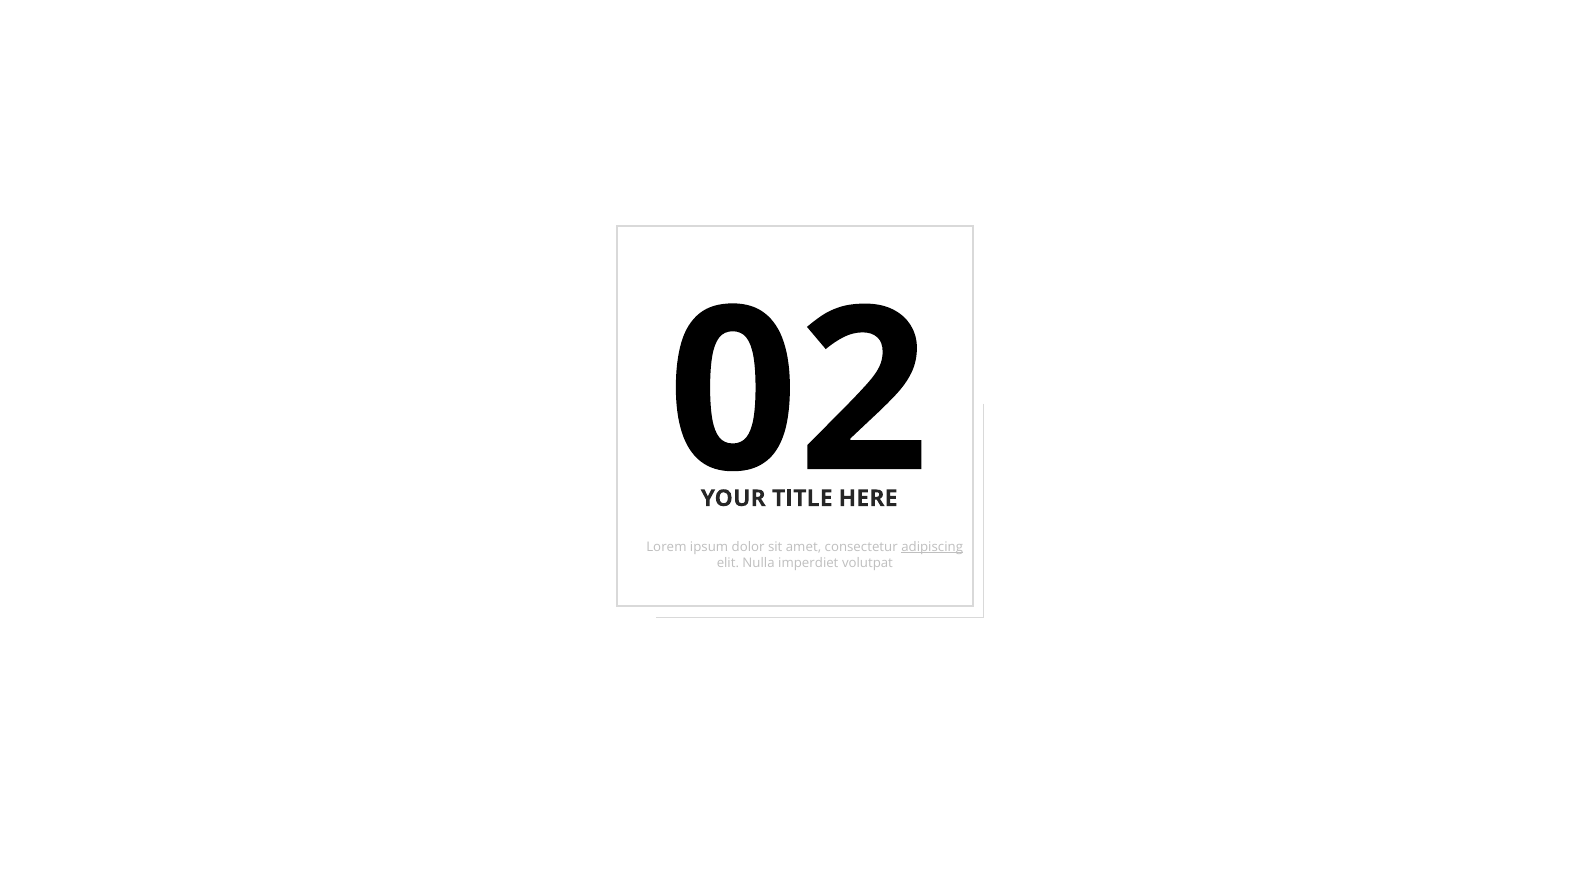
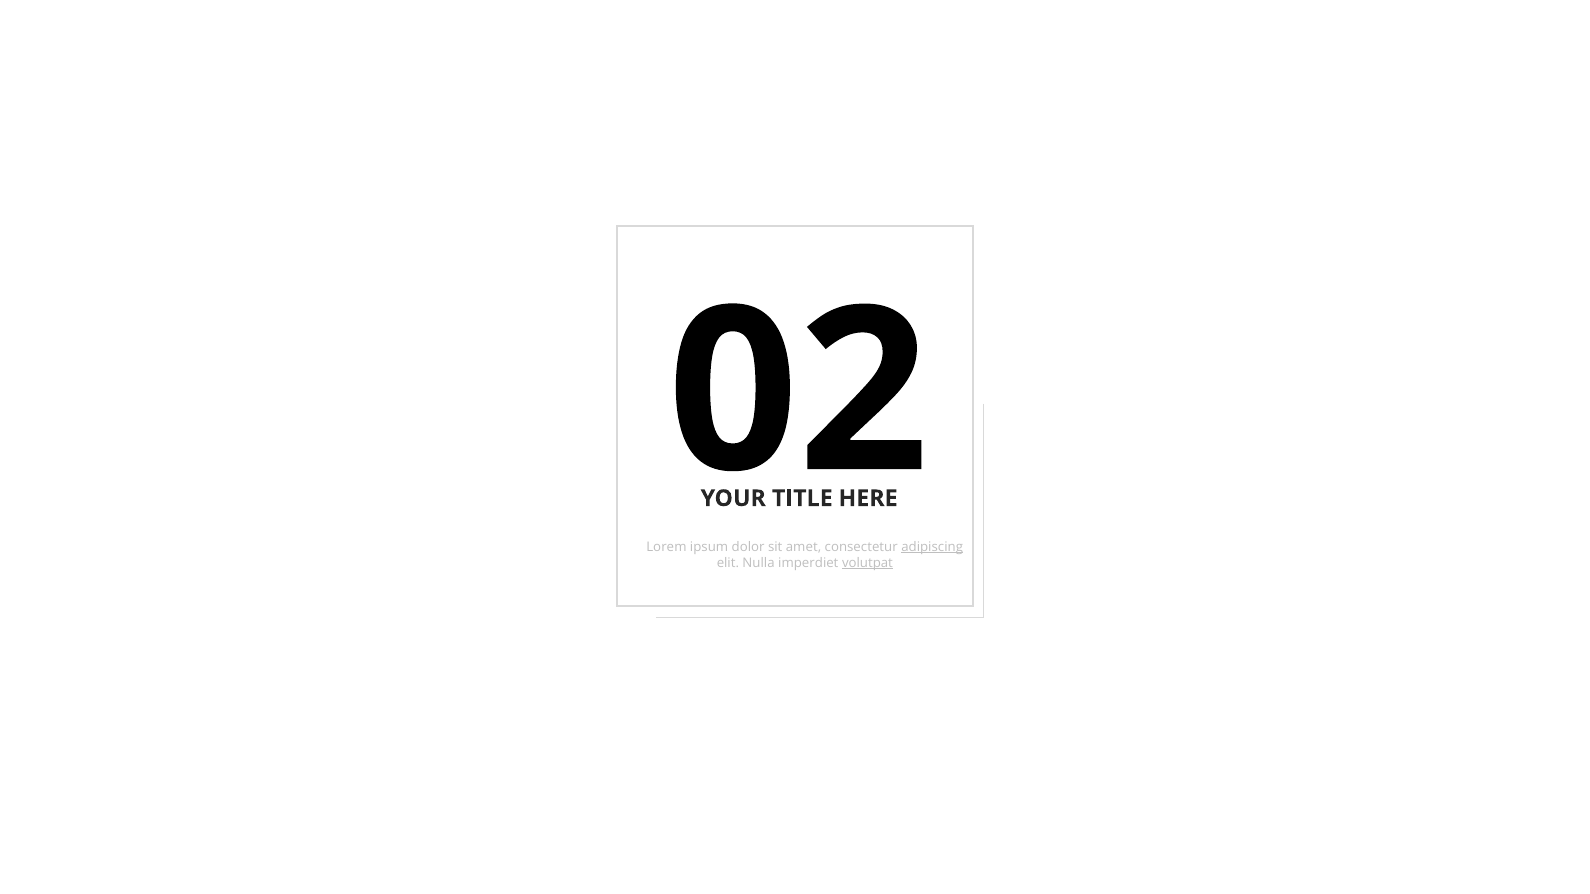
volutpat underline: none -> present (867, 563)
